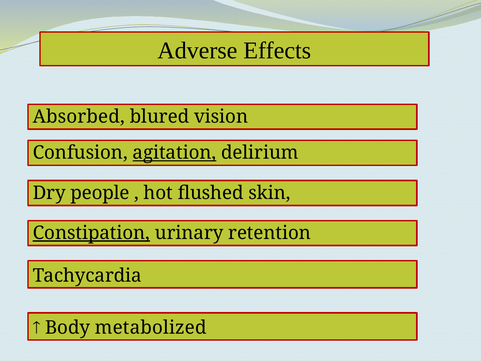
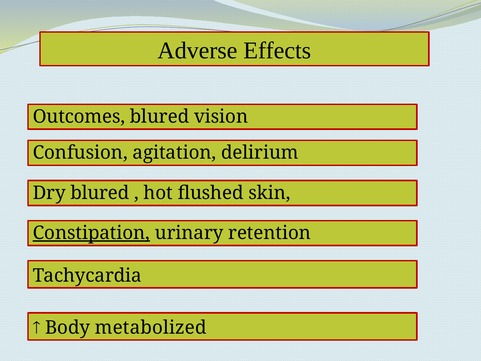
Absorbed: Absorbed -> Outcomes (79, 117)
agitation underline: present -> none (174, 153)
Dry people: people -> blured (100, 193)
